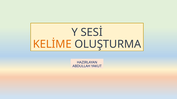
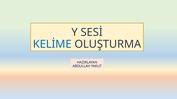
KELİME colour: orange -> blue (52, 44)
